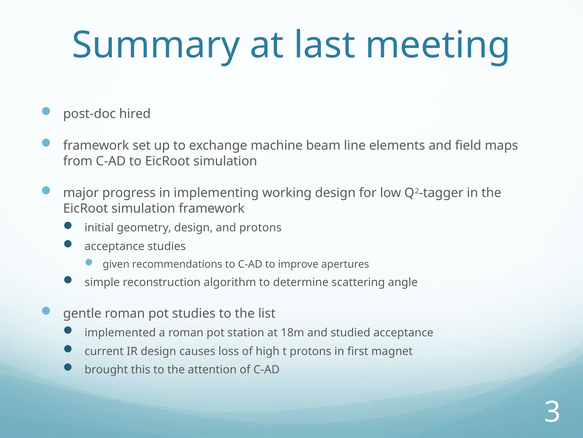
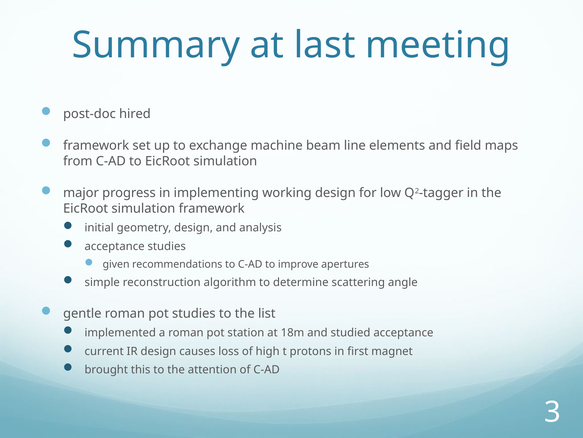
and protons: protons -> analysis (260, 228)
